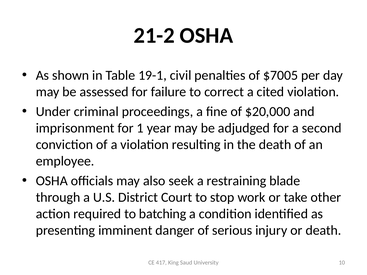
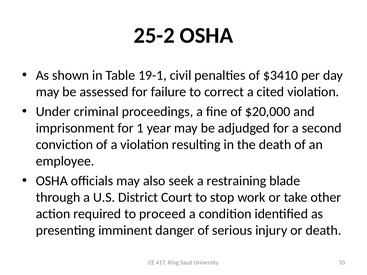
21-2: 21-2 -> 25-2 (154, 36)
$7005: $7005 -> $3410 (281, 75)
batching: batching -> proceed (163, 214)
